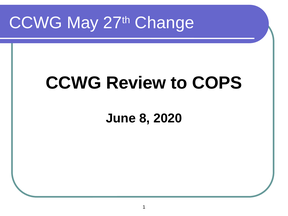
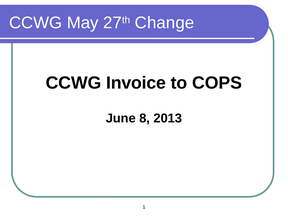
Review: Review -> Invoice (136, 83)
2020: 2020 -> 2013 (168, 118)
